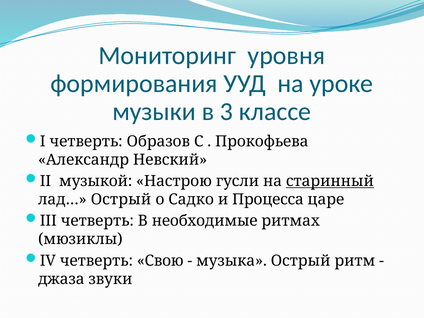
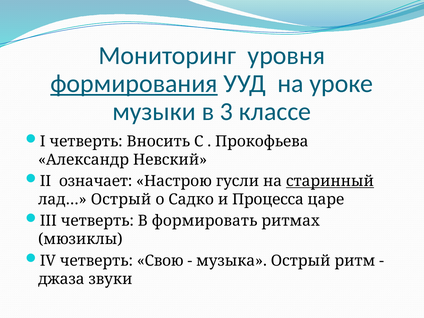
формирования underline: none -> present (134, 84)
Образов: Образов -> Вносить (158, 141)
музыкой: музыкой -> означает (96, 181)
необходимые: необходимые -> формировать (205, 221)
